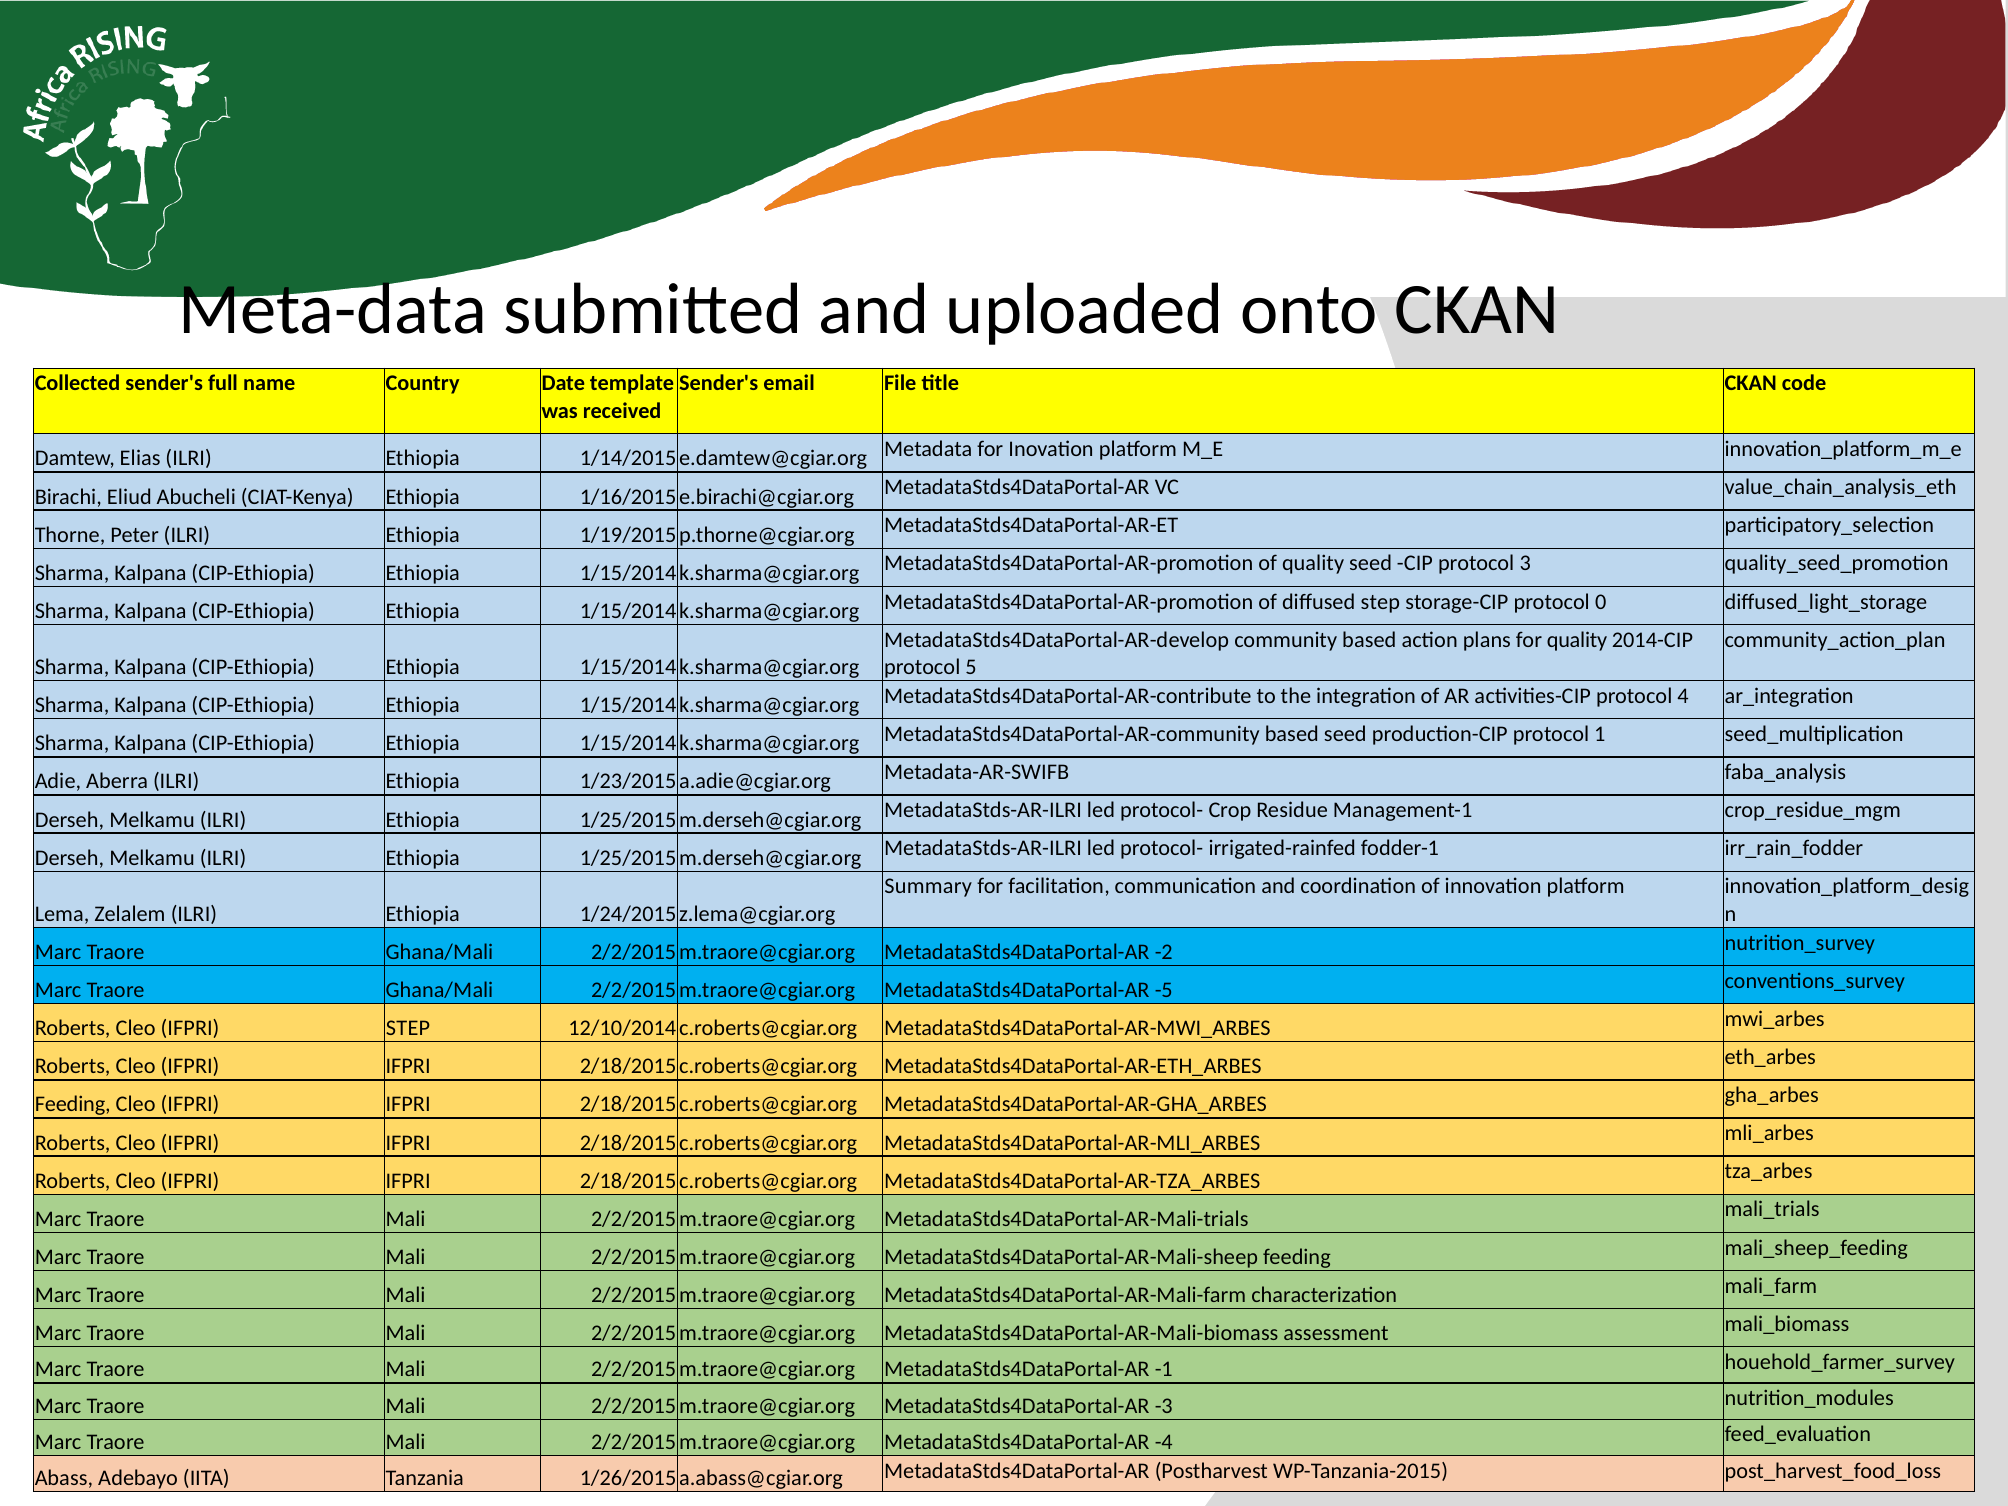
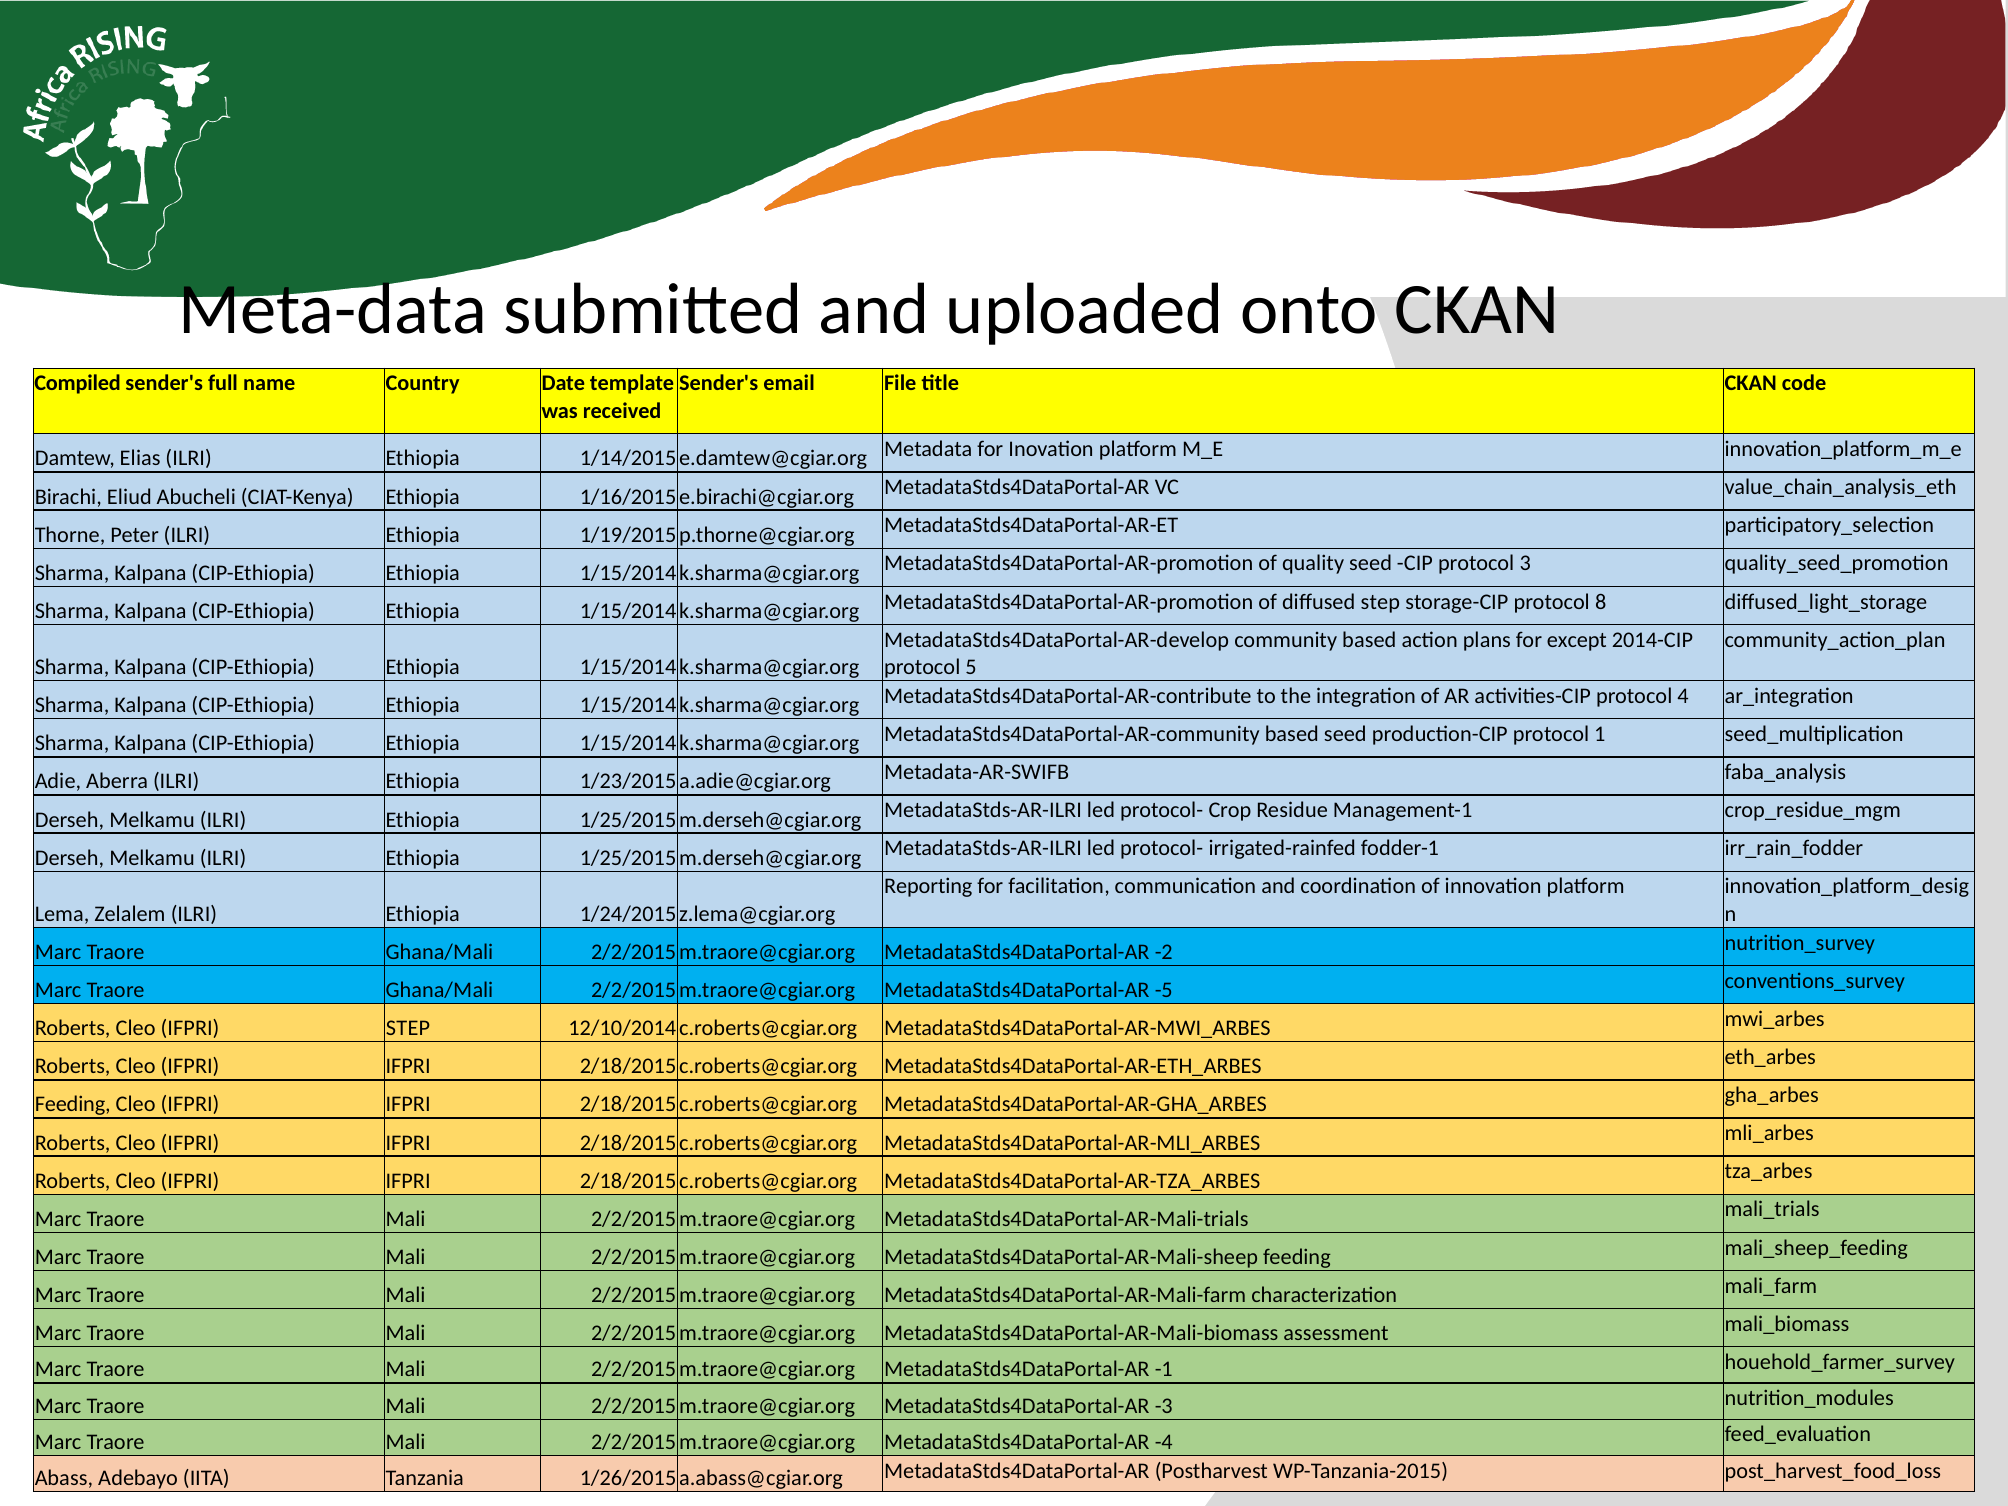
Collected: Collected -> Compiled (78, 384)
0: 0 -> 8 (1601, 602)
for quality: quality -> except (1577, 640)
Summary: Summary -> Reporting (928, 887)
